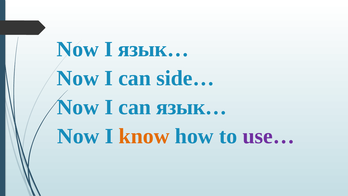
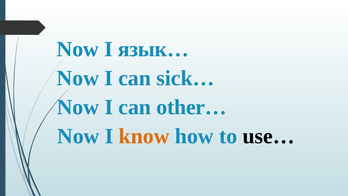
side…: side… -> sick… (185, 78)
can язык…: язык… -> other… (192, 107)
use… colour: purple -> black (269, 136)
